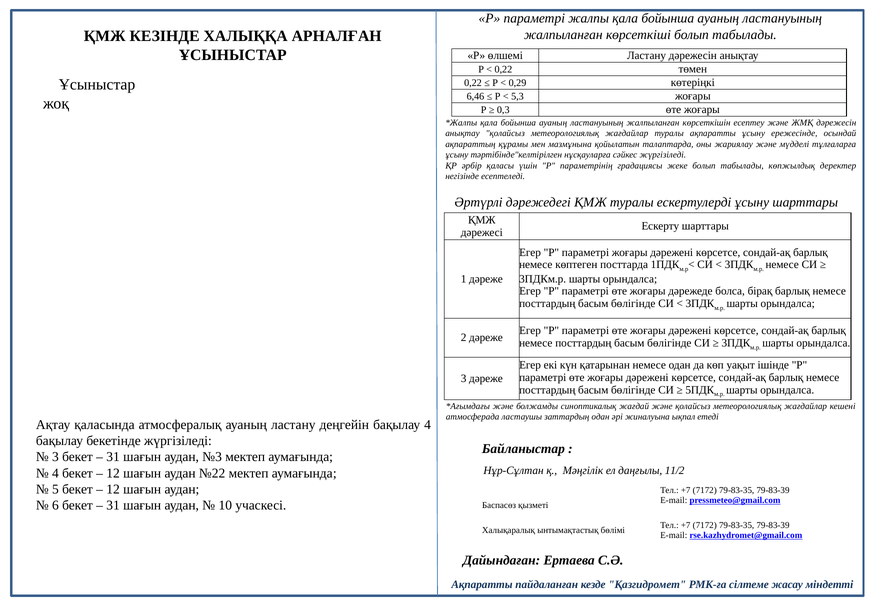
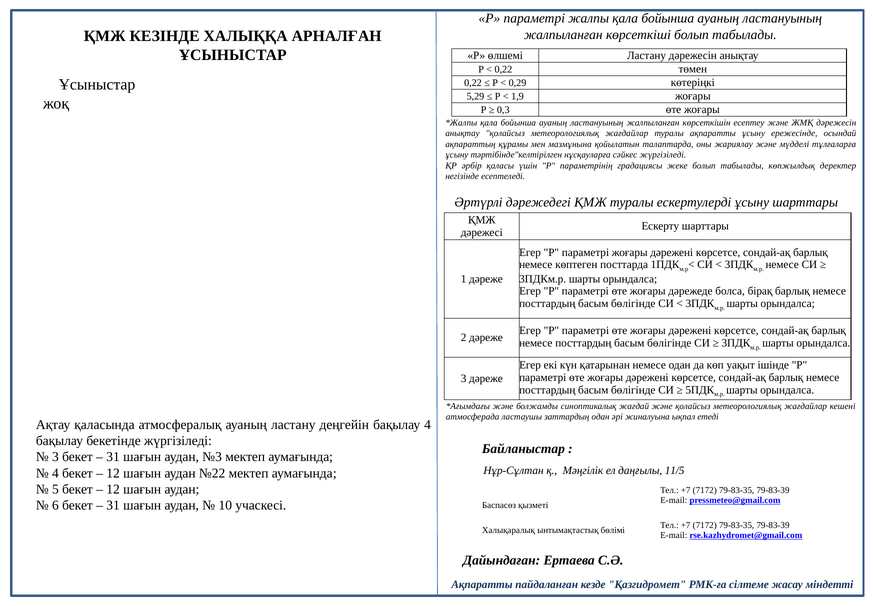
6,46: 6,46 -> 5,29 (475, 96)
5,3: 5,3 -> 1,9 (517, 96)
11/2: 11/2 -> 11/5 (675, 470)
